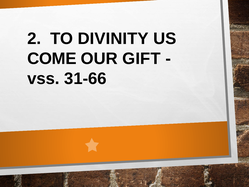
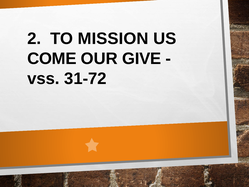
DIVINITY: DIVINITY -> MISSION (113, 39)
GIFT: GIFT -> GIVE (142, 59)
31-66: 31-66 -> 31-72 (85, 78)
